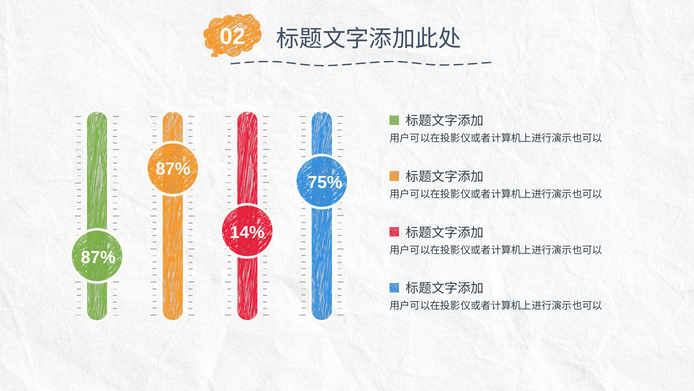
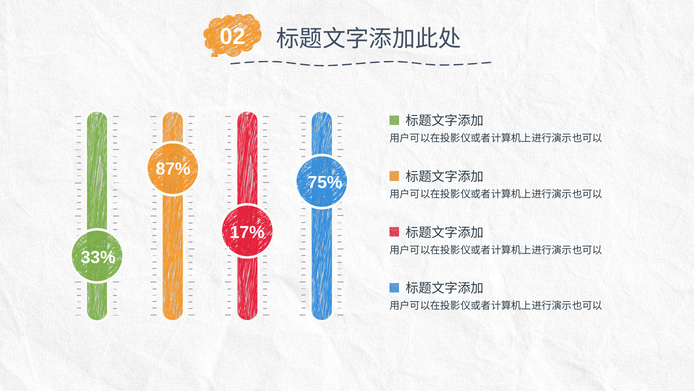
14%: 14% -> 17% (247, 232)
87%: 87% -> 33% (98, 257)
